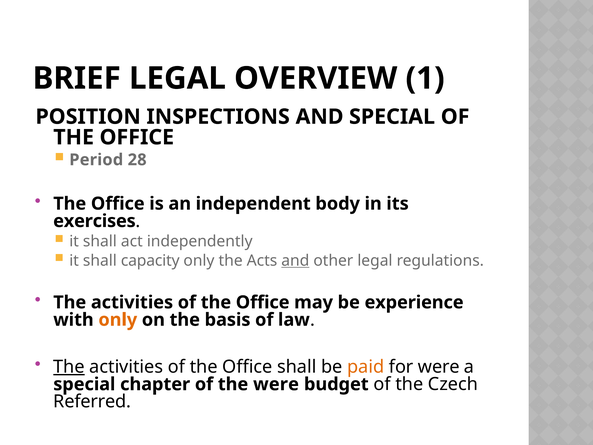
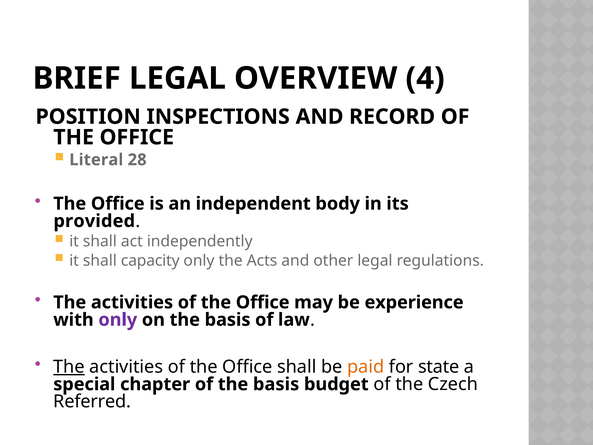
1: 1 -> 4 (425, 78)
AND SPECIAL: SPECIAL -> RECORD (392, 117)
Period: Period -> Literal (96, 160)
exercises: exercises -> provided (94, 221)
and underline: present -> none (295, 260)
only colour: orange -> purple (118, 320)
for were: were -> state (439, 367)
of the were: were -> basis (276, 384)
